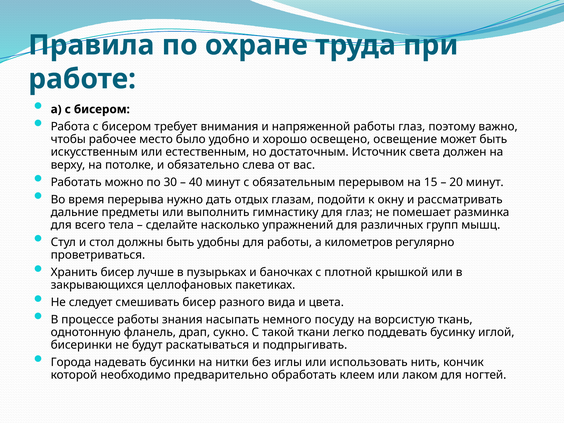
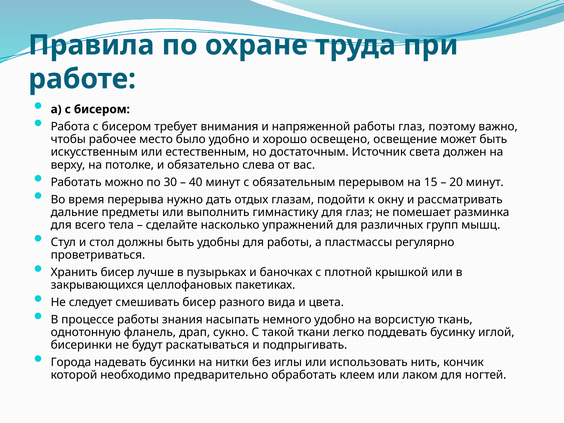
километров: километров -> пластмассы (358, 242)
немного посуду: посуду -> удобно (335, 320)
